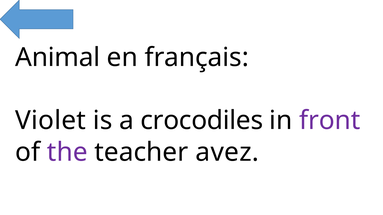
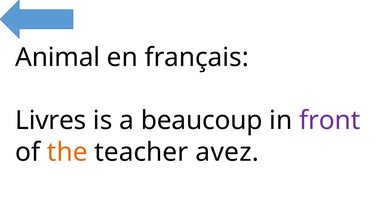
Violet: Violet -> Livres (51, 121)
crocodiles: crocodiles -> beaucoup (202, 121)
the colour: purple -> orange (67, 152)
